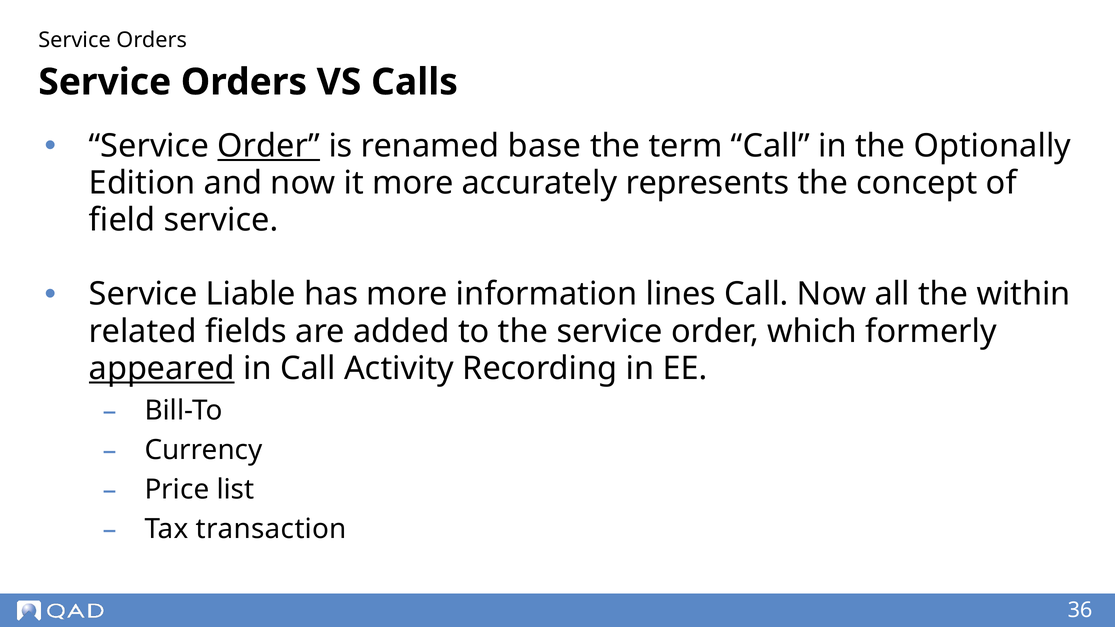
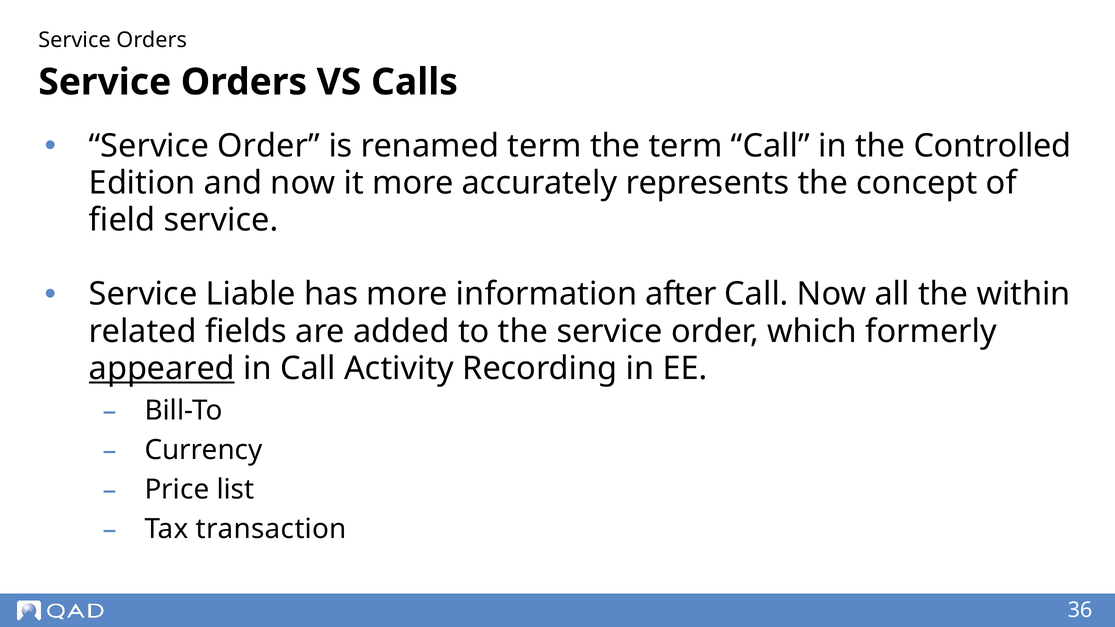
Order underline: present -> none (269, 146)
renamed base: base -> term (545, 146)
Optionally: Optionally -> Controlled (993, 146)
lines: lines -> after (681, 294)
